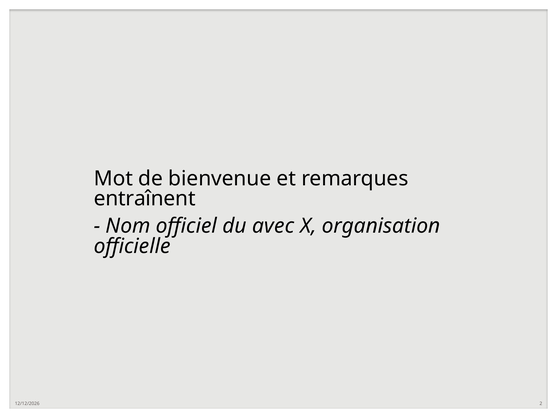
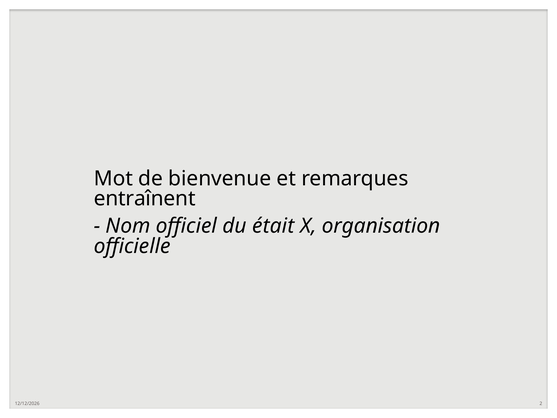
avec: avec -> était (273, 226)
